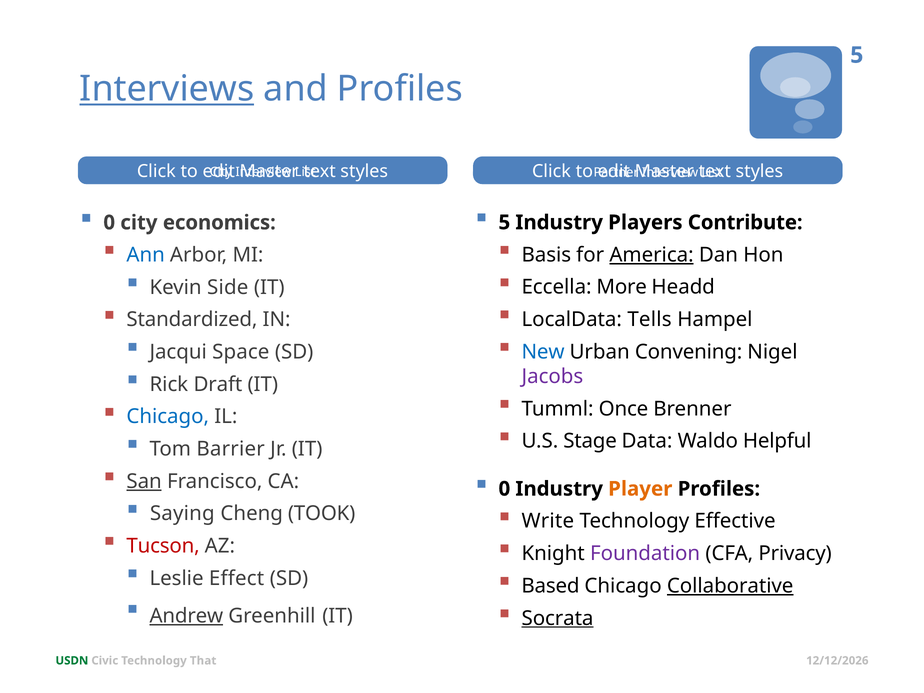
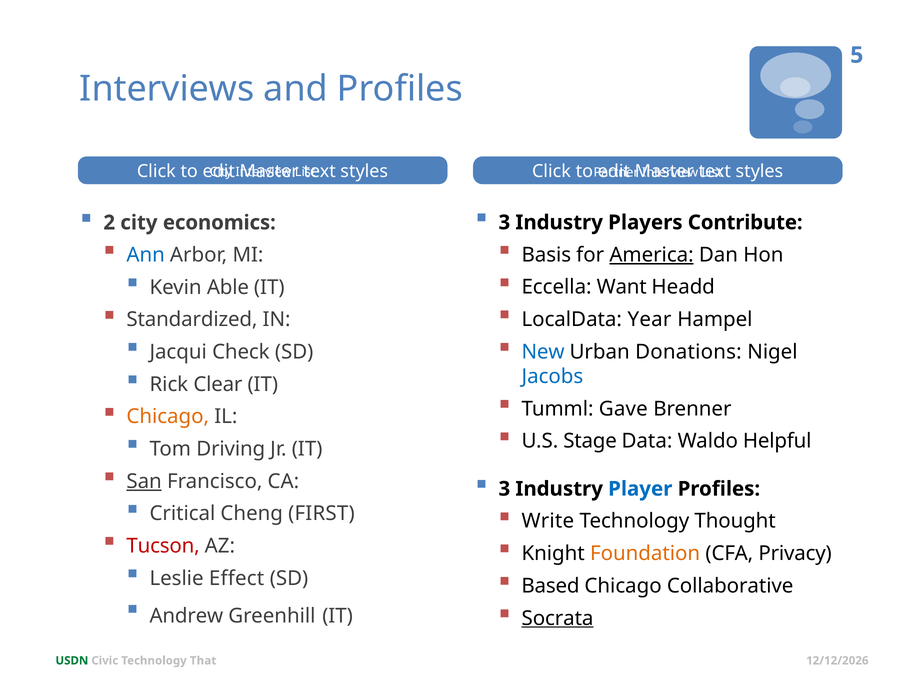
Interviews underline: present -> none (167, 89)
5: 5 -> 3 (504, 222)
0: 0 -> 2 (109, 223)
More: More -> Want (622, 287)
Side: Side -> Able (228, 287)
Tells: Tells -> Year (649, 320)
Convening: Convening -> Donations (688, 352)
Space: Space -> Check (241, 352)
Draft: Draft -> Clear (218, 384)
Jacobs colour: purple -> blue (552, 376)
Once: Once -> Gave (623, 409)
Chicago colour: blue -> orange (168, 417)
Barrier: Barrier -> Driving (231, 449)
0: 0 -> 3 (504, 489)
Player colour: orange -> blue (640, 489)
Saying: Saying -> Critical (182, 514)
TOOK: TOOK -> FIRST (321, 514)
Effective: Effective -> Thought (735, 521)
Foundation colour: purple -> orange (645, 554)
Collaborative underline: present -> none (730, 586)
Andrew underline: present -> none (186, 616)
